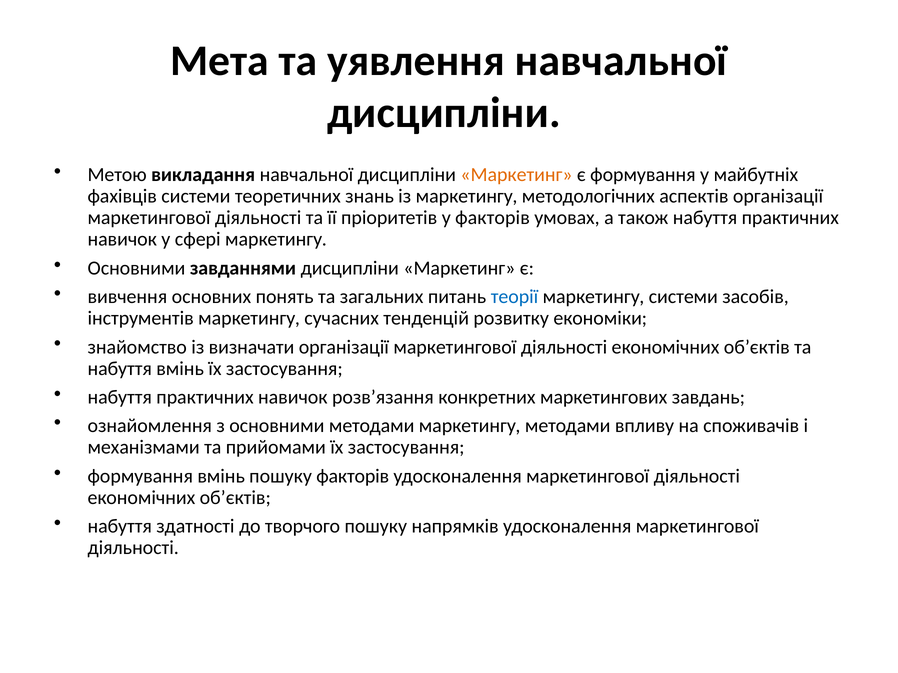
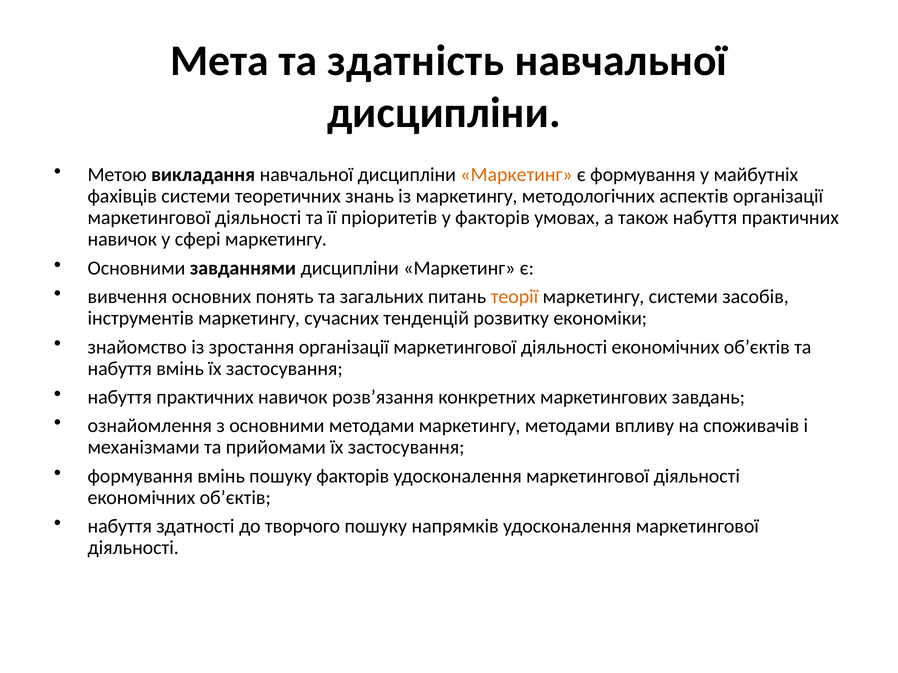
уявлення: уявлення -> здатність (416, 61)
теорії colour: blue -> orange (515, 297)
визначати: визначати -> зростання (252, 347)
